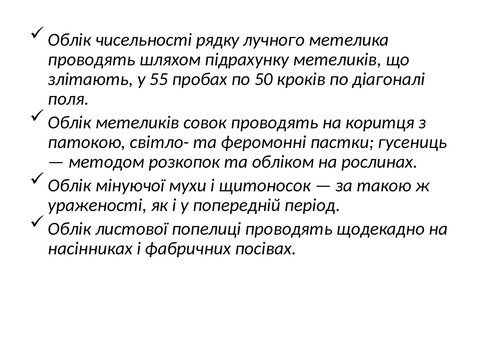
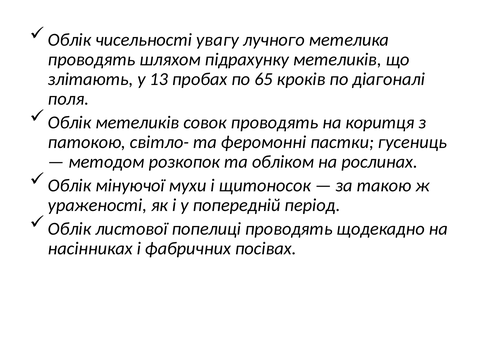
рядку: рядку -> увагу (218, 40)
55: 55 -> 13 (159, 79)
50: 50 -> 65 (264, 79)
